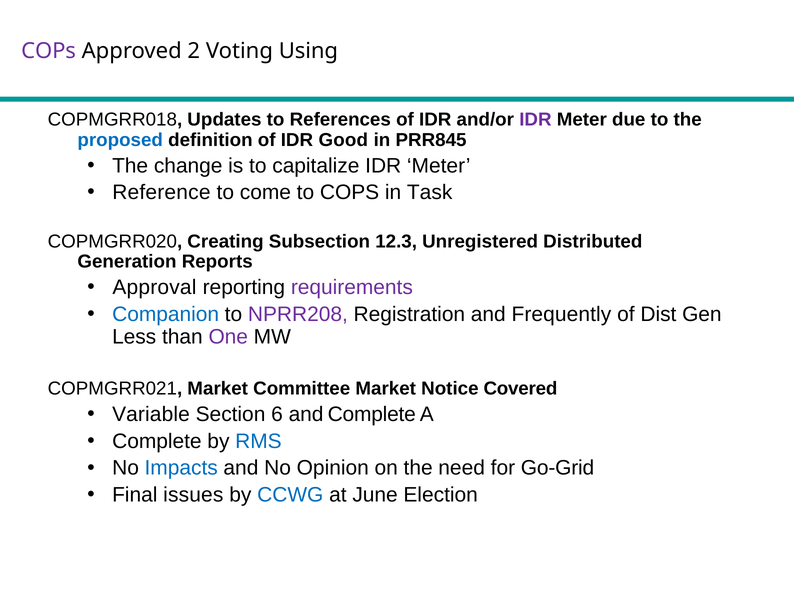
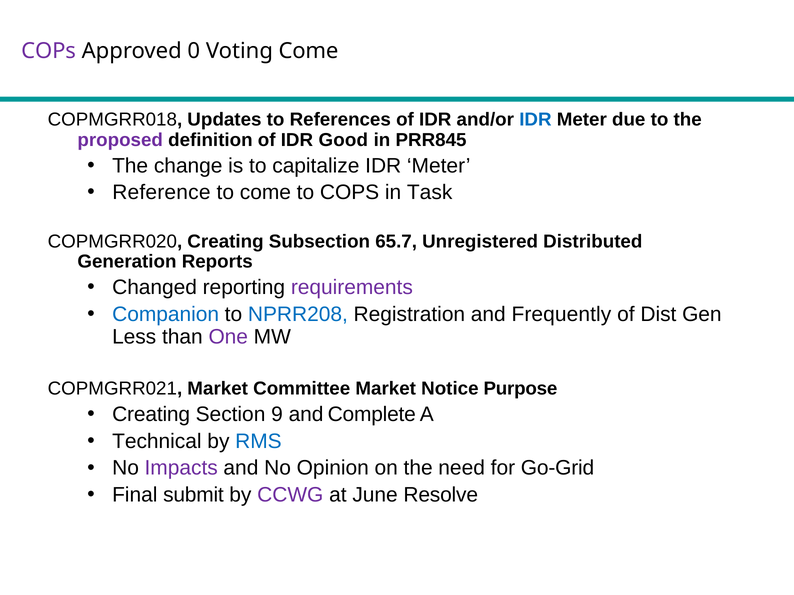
2: 2 -> 0 (194, 51)
Voting Using: Using -> Come (308, 51)
IDR colour: purple -> blue (535, 120)
proposed colour: blue -> purple (120, 140)
12.3: 12.3 -> 65.7 (396, 242)
Approval: Approval -> Changed (155, 288)
NPRR208 colour: purple -> blue (298, 314)
Covered: Covered -> Purpose (520, 389)
Variable: Variable -> Creating (151, 415)
6: 6 -> 9 (277, 415)
Complete: Complete -> Technical (157, 442)
Impacts colour: blue -> purple (181, 468)
issues: issues -> submit (193, 495)
CCWG colour: blue -> purple (290, 495)
Election: Election -> Resolve (441, 495)
